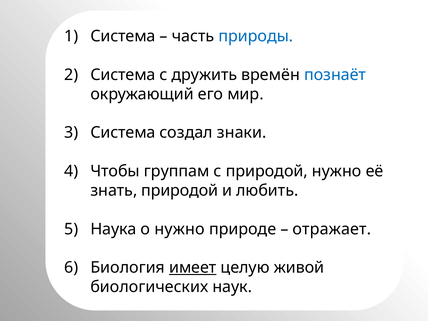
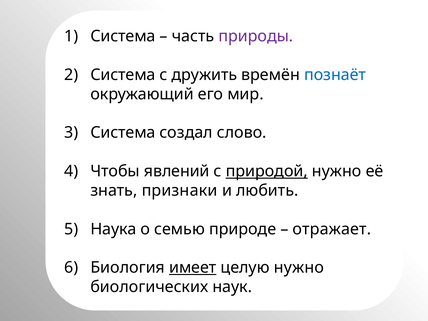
природы colour: blue -> purple (256, 36)
знаки: знаки -> слово (242, 133)
группам: группам -> явлений (177, 171)
природой underline: none -> present (267, 171)
знать природой: природой -> признаки (180, 191)
о нужно: нужно -> семью (180, 229)
целую живой: живой -> нужно (299, 268)
